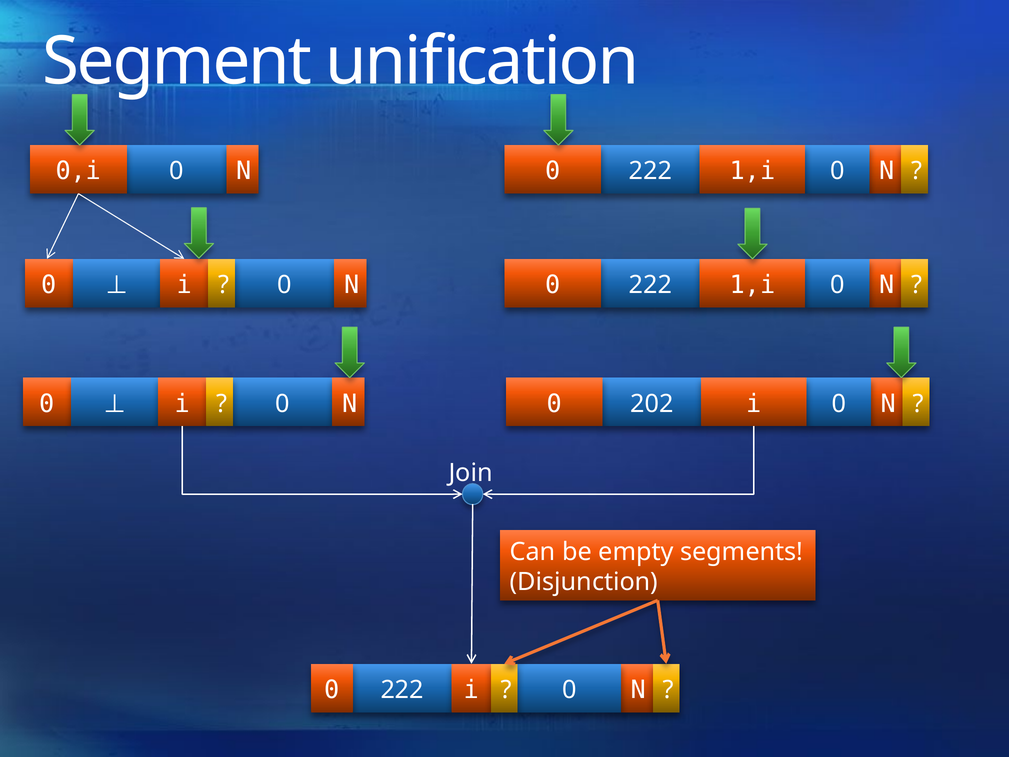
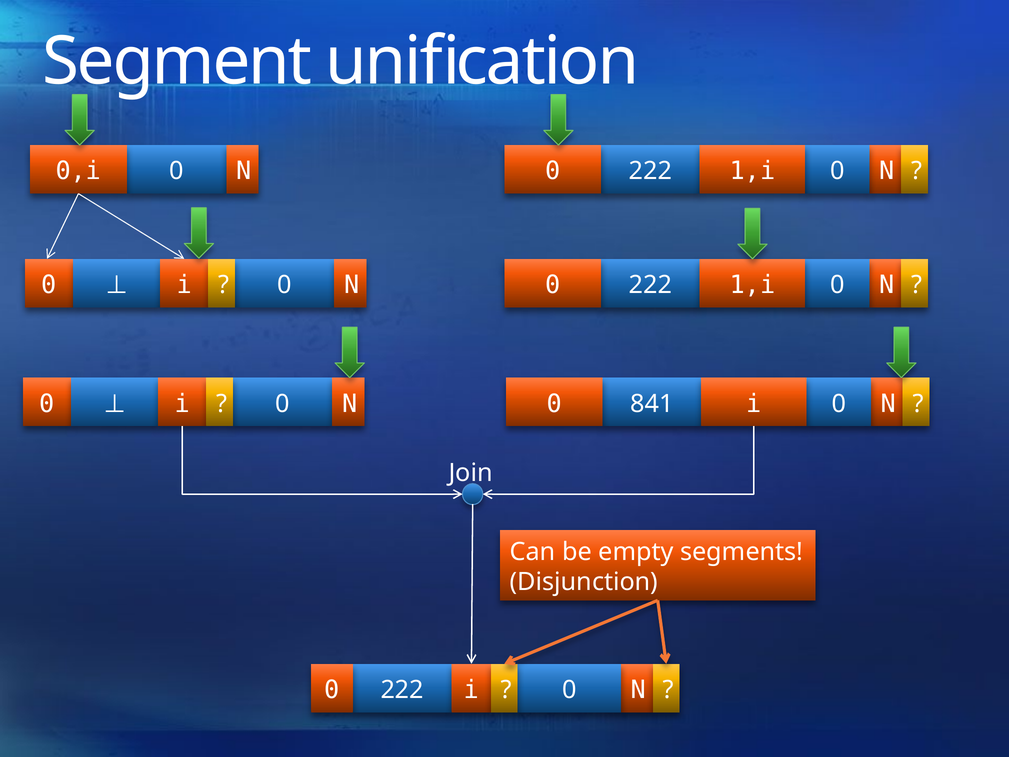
202: 202 -> 841 (652, 404)
